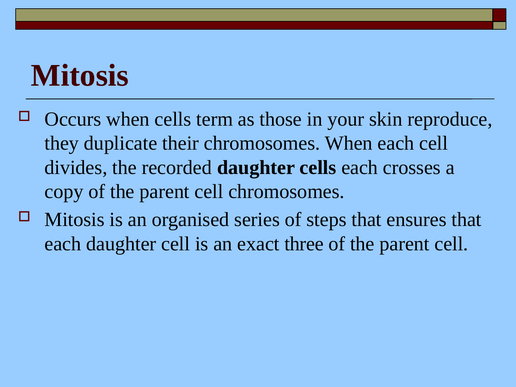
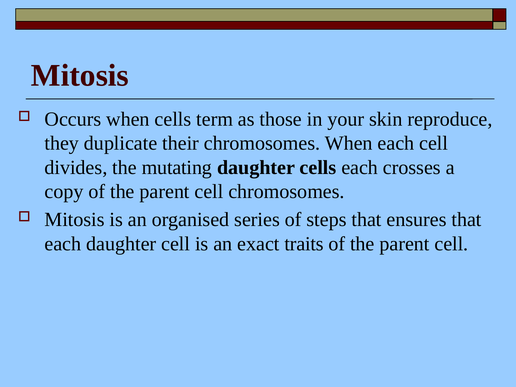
recorded: recorded -> mutating (177, 167)
three: three -> traits (304, 244)
